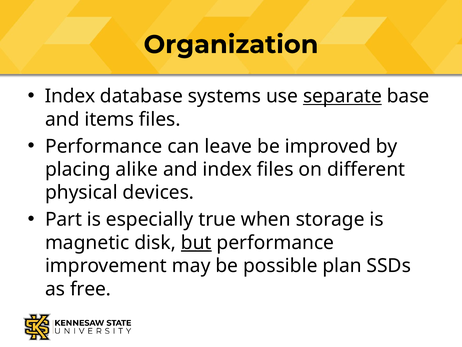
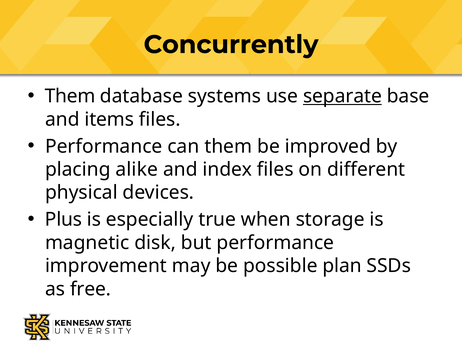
Organization: Organization -> Concurrently (231, 45)
Index: Index -> Them (70, 96)
can leave: leave -> them (228, 146)
Part: Part -> Plus (64, 219)
but underline: present -> none (196, 242)
